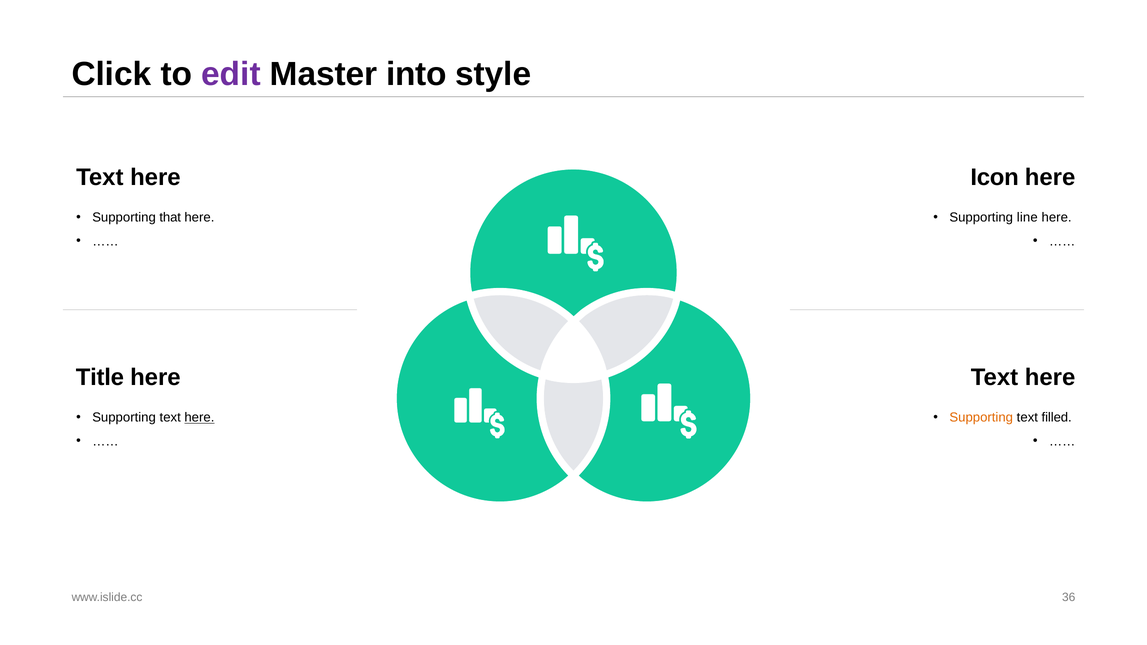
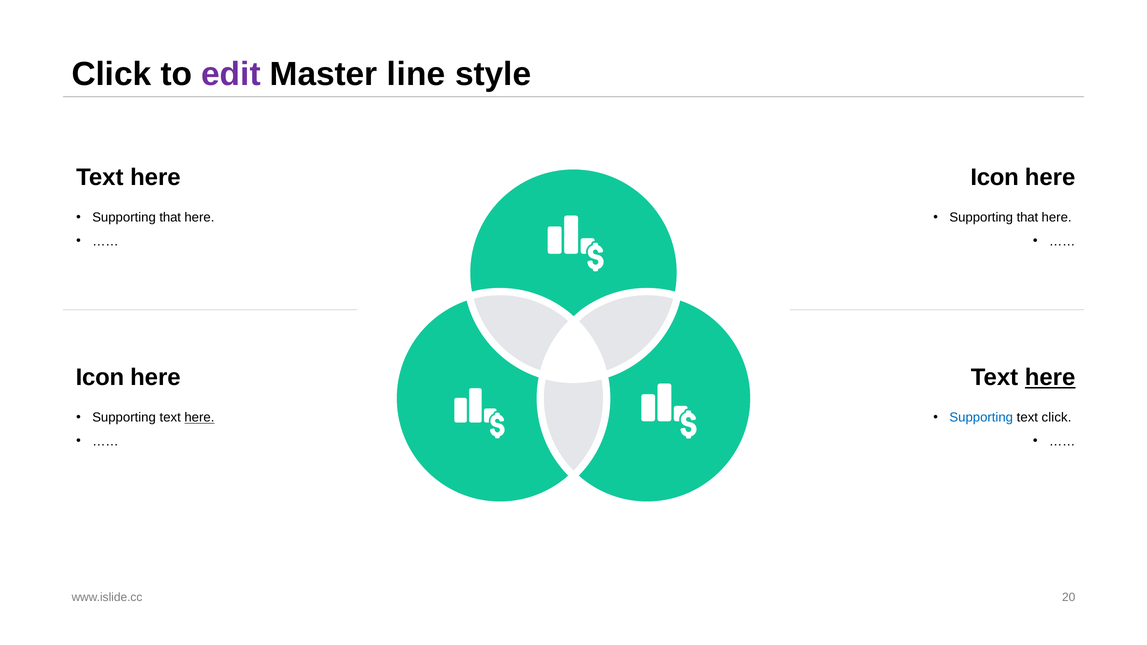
into: into -> line (416, 74)
line: line -> that (1027, 218)
Title: Title -> Icon (100, 377)
here underline: none -> present (1050, 377)
Supporting colour: orange -> blue (981, 418)
text filled: filled -> click (1057, 418)
36: 36 -> 20 (1069, 598)
